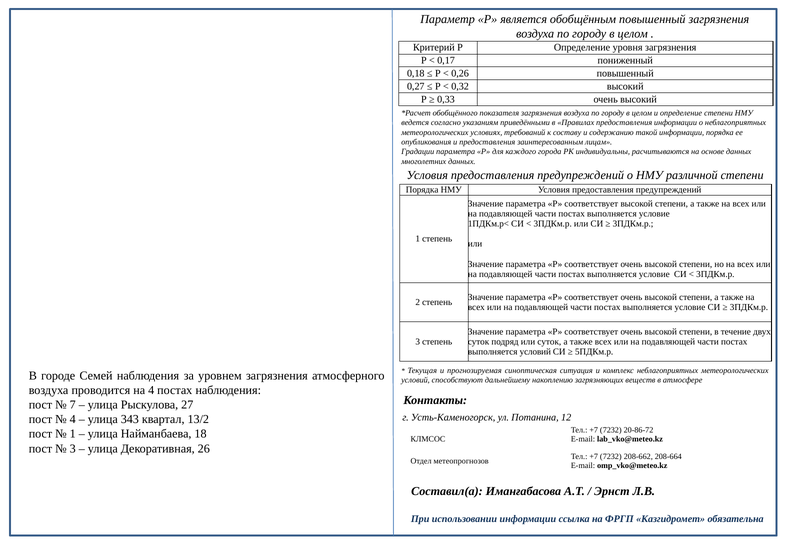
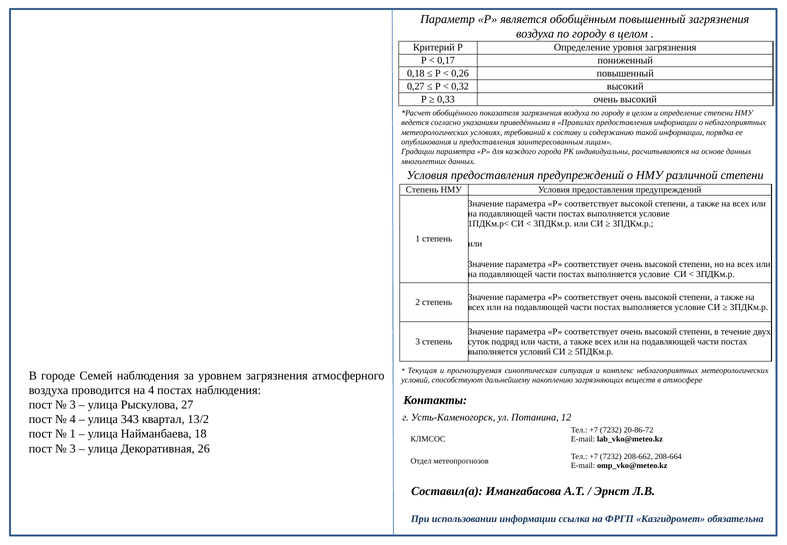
Порядка: Порядка -> Степень (422, 190)
или суток: суток -> части (549, 342)
7: 7 -> 3 (73, 405)
